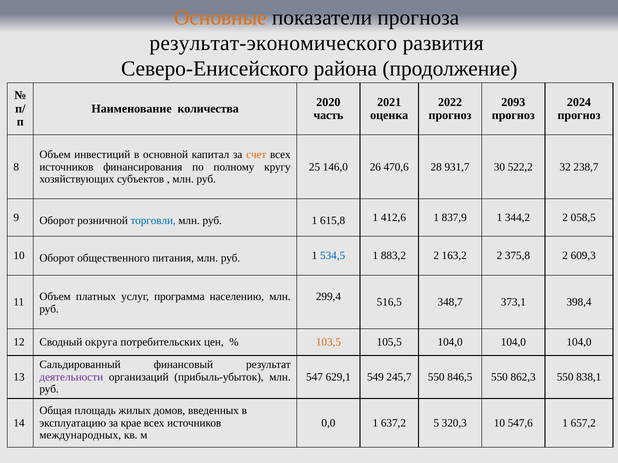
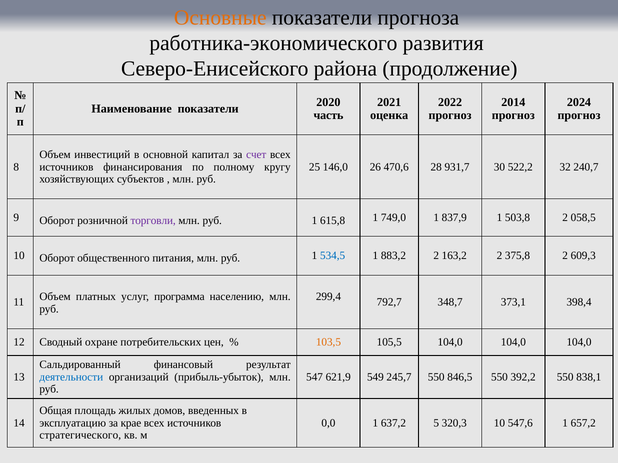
результат-экономического: результат-экономического -> работника-экономического (273, 43)
2093: 2093 -> 2014 (513, 102)
Наименование количества: количества -> показатели (208, 109)
счет colour: orange -> purple (256, 155)
238,7: 238,7 -> 240,7 (586, 167)
торговли colour: blue -> purple (153, 221)
412,6: 412,6 -> 749,0 (393, 218)
344,2: 344,2 -> 503,8 (518, 218)
516,5: 516,5 -> 792,7 (389, 302)
округа: округа -> охране (101, 342)
деятельности colour: purple -> blue (71, 377)
629,1: 629,1 -> 621,9 (338, 377)
862,3: 862,3 -> 392,2 (523, 377)
международных: международных -> стратегического (80, 436)
